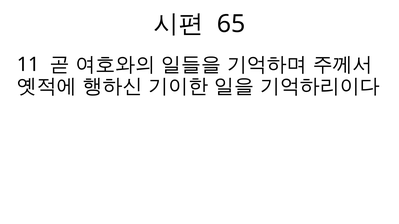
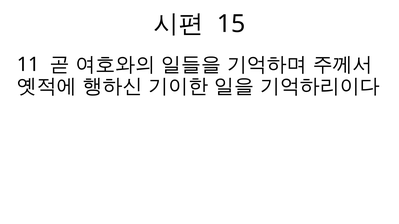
65: 65 -> 15 (231, 24)
